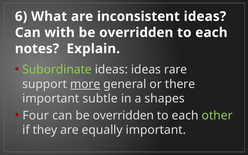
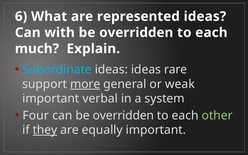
inconsistent: inconsistent -> represented (138, 16)
notes: notes -> much (37, 49)
Subordinate colour: light green -> light blue (57, 70)
there: there -> weak (180, 84)
subtle: subtle -> verbal (100, 99)
shapes: shapes -> system (165, 99)
they underline: none -> present (45, 130)
